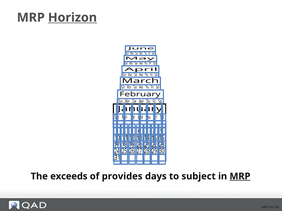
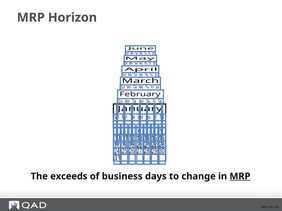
Horizon underline: present -> none (72, 18)
provides: provides -> business (122, 177)
subject: subject -> change (199, 177)
